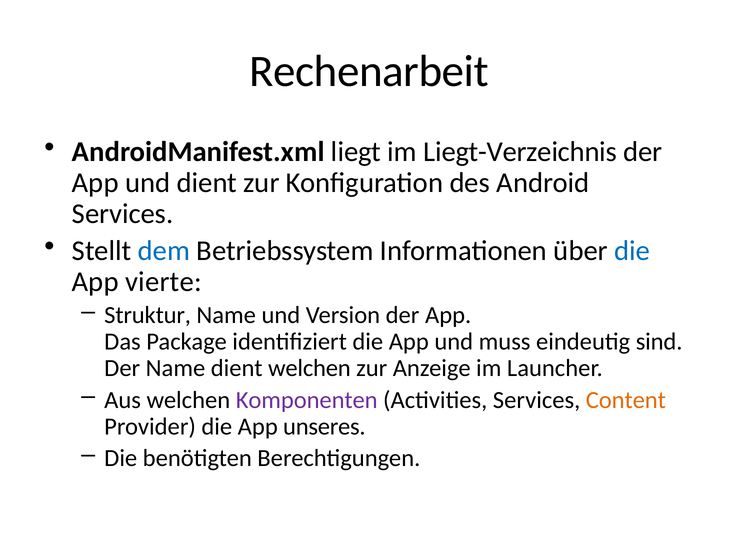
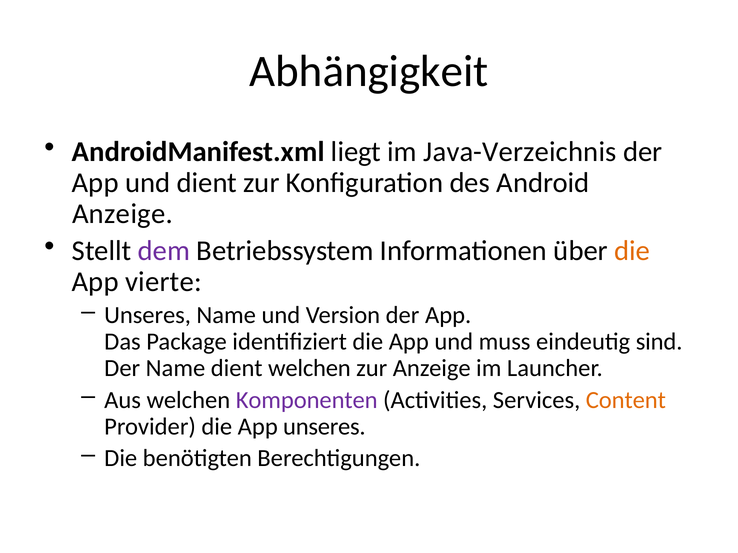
Rechenarbeit: Rechenarbeit -> Abhängigkeit (369, 71)
Liegt-Verzeichnis: Liegt-Verzeichnis -> Java-Verzeichnis (520, 152)
Services: Services -> Anzeige (123, 214)
dem colour: blue -> purple (164, 251)
die colour: blue -> orange (632, 251)
Struktur: Struktur -> Unseres (148, 315)
